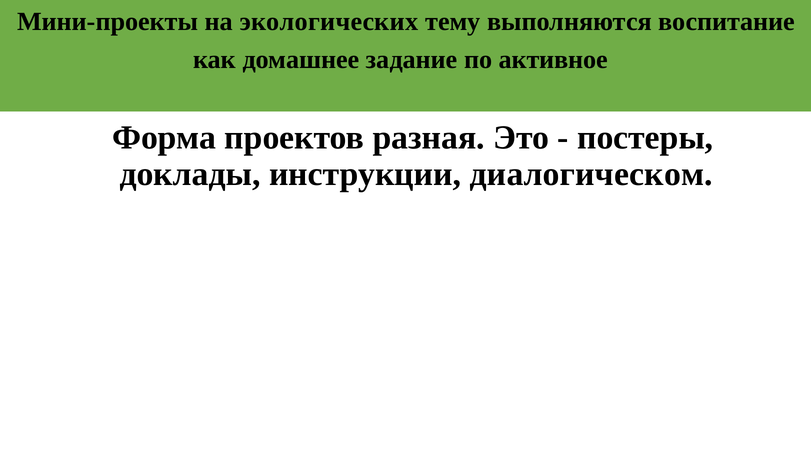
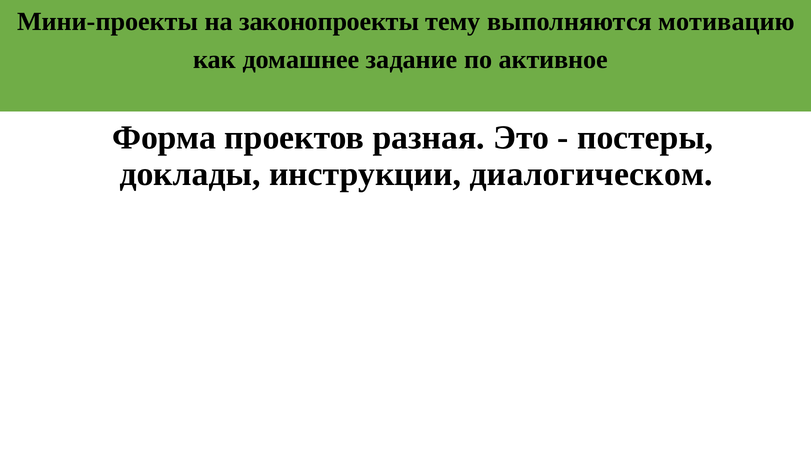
экологических: экологических -> законопроекты (329, 22)
воспитание: воспитание -> мотивацию (727, 22)
